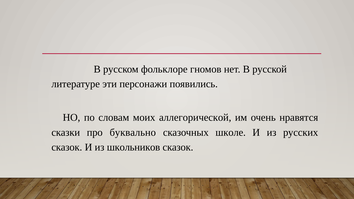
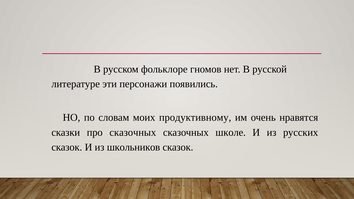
аллегорической: аллегорической -> продуктивному (195, 118)
про буквально: буквально -> сказочных (133, 132)
